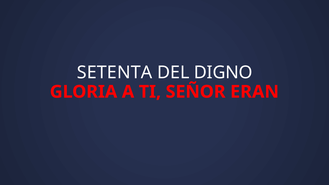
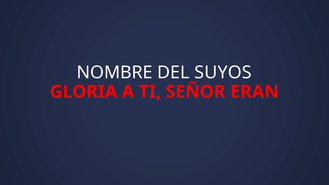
SETENTA: SETENTA -> NOMBRE (115, 73)
DIGNO: DIGNO -> SUYOS (223, 73)
